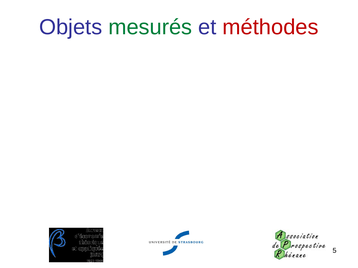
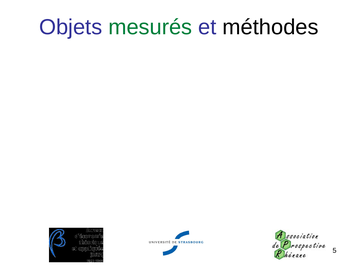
méthodes colour: red -> black (271, 27)
